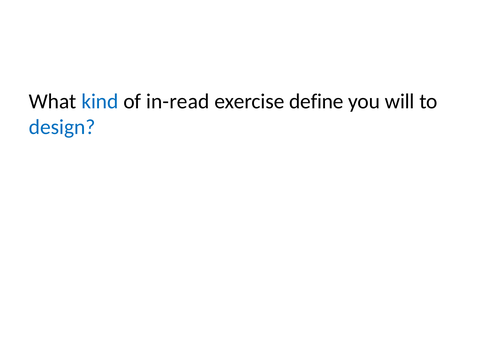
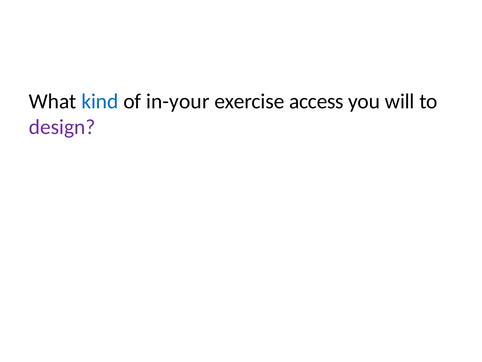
in-read: in-read -> in-your (178, 101)
define: define -> access (316, 101)
design colour: blue -> purple (62, 127)
